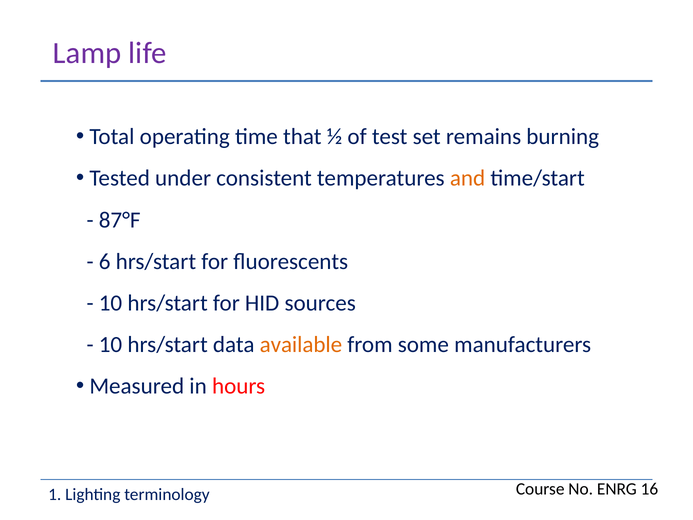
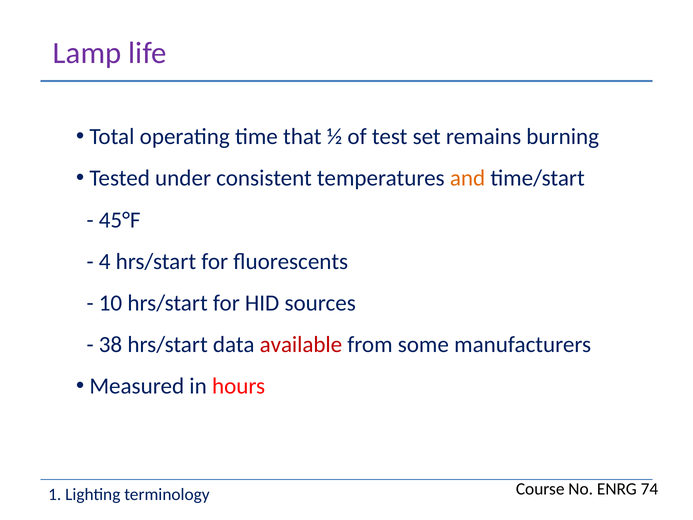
87°F: 87°F -> 45°F (120, 220)
6: 6 -> 4 (105, 261)
10: 10 -> 38 (110, 345)
available colour: orange -> red (301, 345)
16: 16 -> 74 (649, 489)
